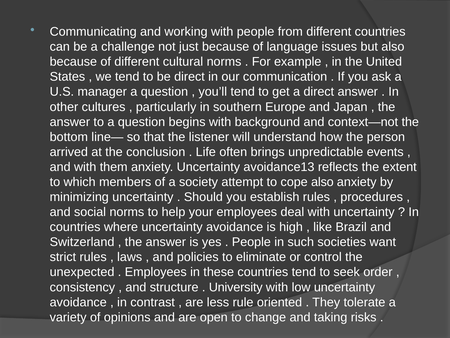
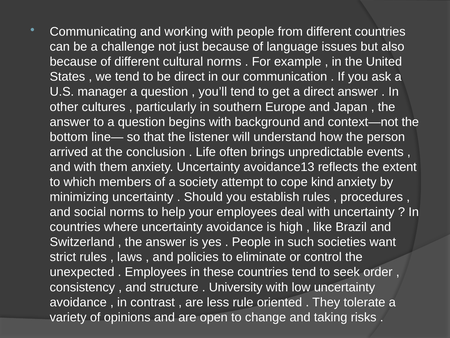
cope also: also -> kind (322, 182)
